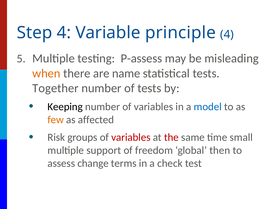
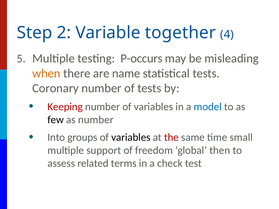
Step 4: 4 -> 2 (64, 33)
principle: principle -> together (180, 33)
P-assess: P-assess -> P-occurs (141, 59)
Together: Together -> Coronary (56, 88)
Keeping colour: black -> red (65, 107)
few colour: orange -> black (56, 120)
as affected: affected -> number (96, 120)
Risk: Risk -> Into (56, 137)
variables colour: red -> black (131, 137)
change: change -> related (93, 164)
